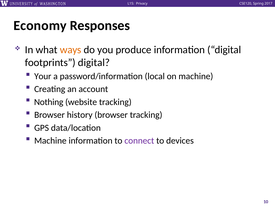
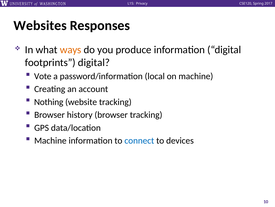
Economy: Economy -> Websites (40, 26)
Your: Your -> Vote (43, 76)
connect colour: purple -> blue (139, 140)
